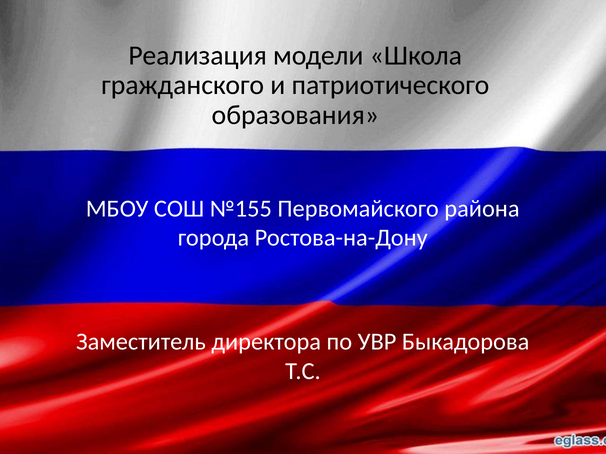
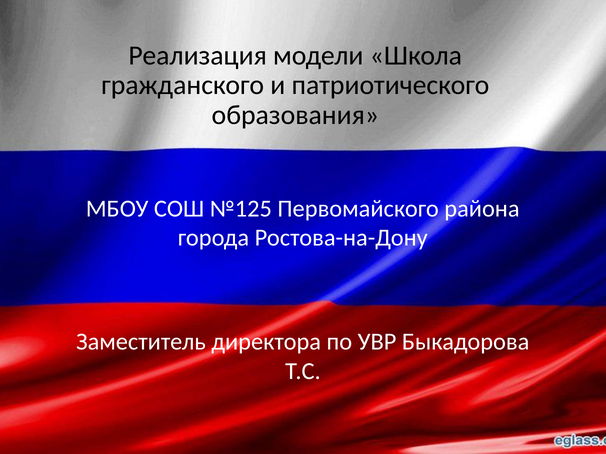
№155: №155 -> №125 (241, 209)
